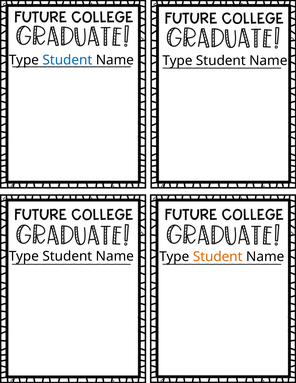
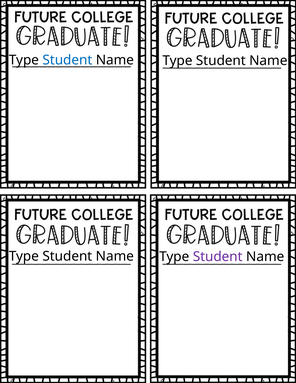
Student colour: orange -> purple (218, 257)
